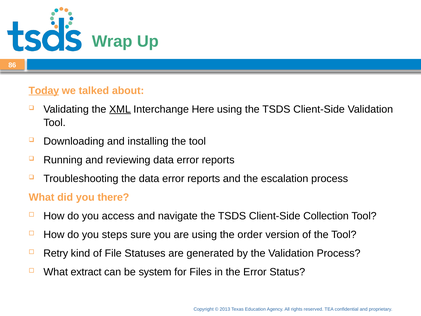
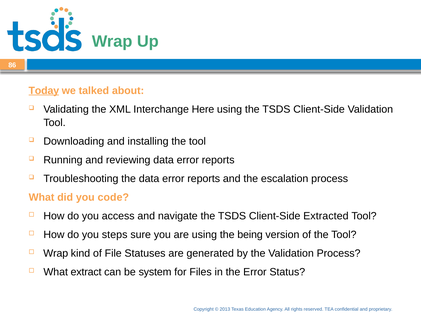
XML underline: present -> none (120, 109)
there: there -> code (113, 197)
Collection: Collection -> Extracted (326, 216)
order: order -> being (250, 234)
Retry: Retry -> Wrap (56, 253)
